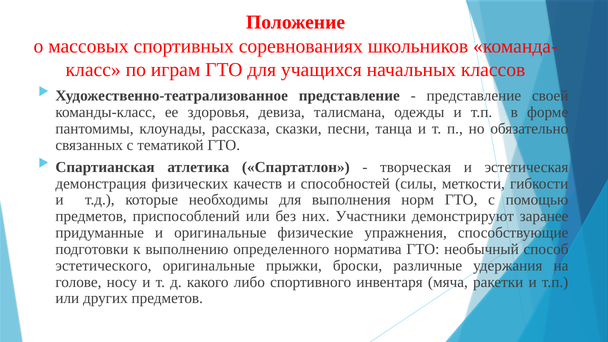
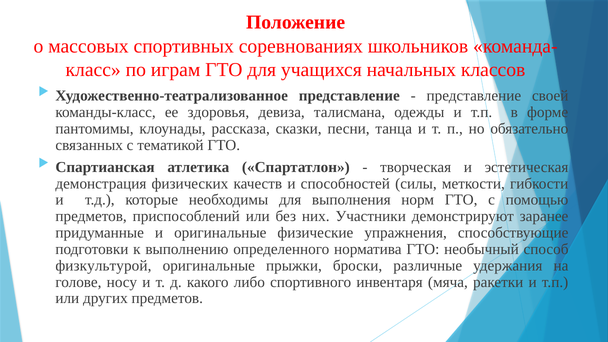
эстетического: эстетического -> физкультурой (103, 266)
